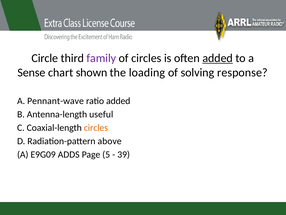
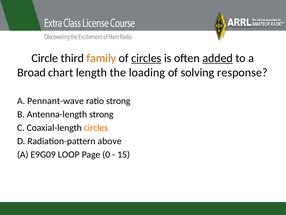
family colour: purple -> orange (101, 58)
circles underline: none -> present (146, 58)
Sense: Sense -> Broad (32, 72)
shown: shown -> length (91, 72)
ratio added: added -> strong (118, 101)
Antenna-length useful: useful -> strong (101, 114)
ADDS: ADDS -> LOOP (69, 154)
5: 5 -> 0 (106, 154)
39: 39 -> 15 (124, 154)
